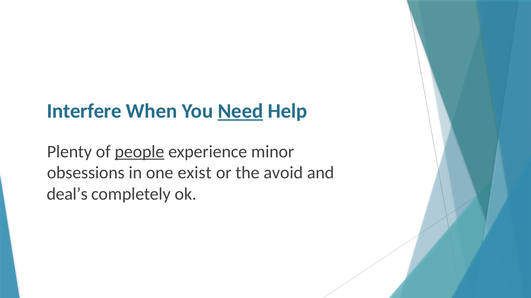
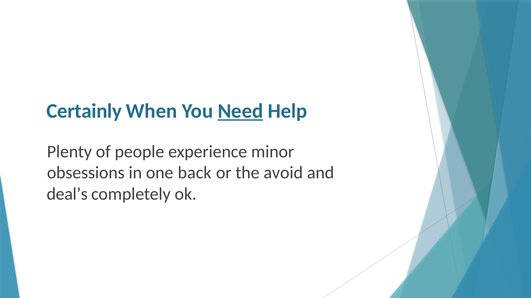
Interfere: Interfere -> Certainly (84, 111)
people underline: present -> none (139, 152)
exist: exist -> back (195, 173)
